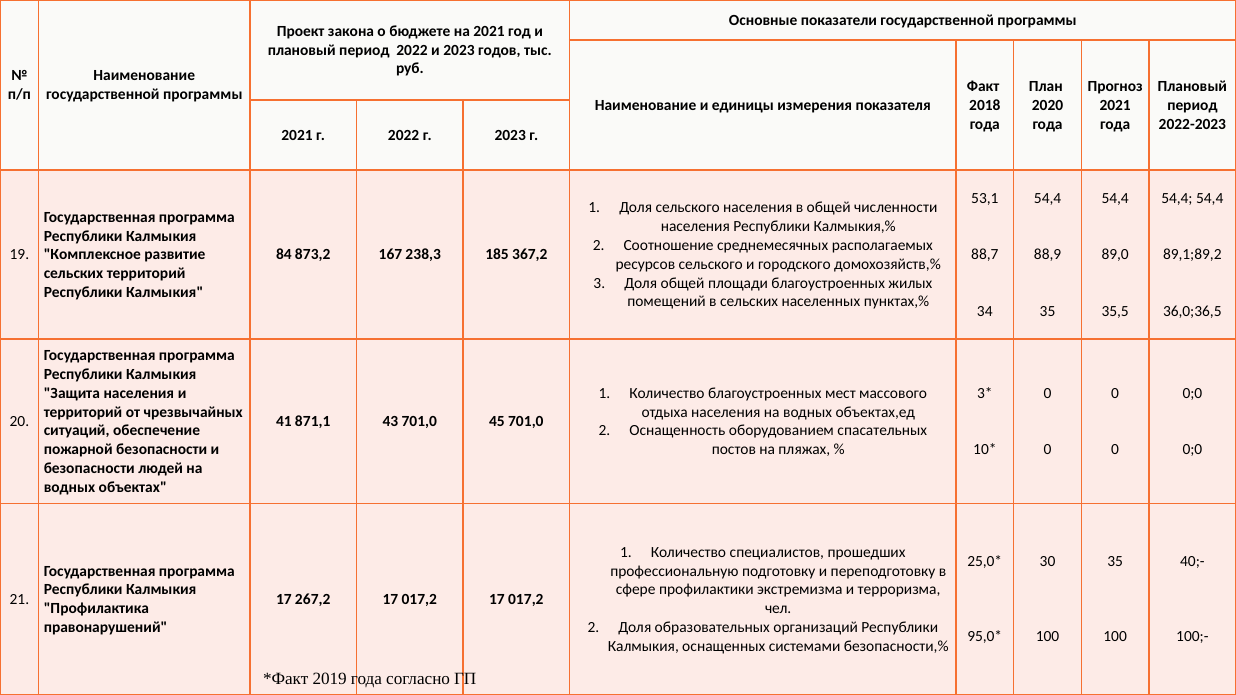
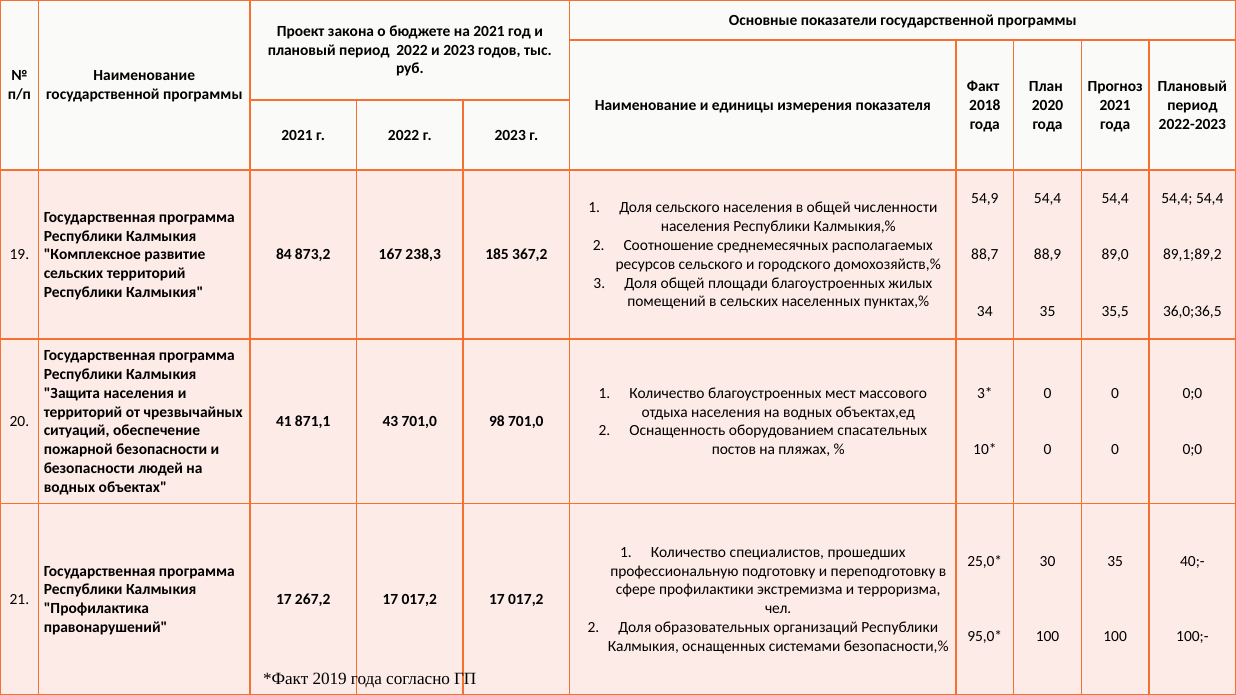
53,1: 53,1 -> 54,9 (985, 199)
45: 45 -> 98 (497, 422)
